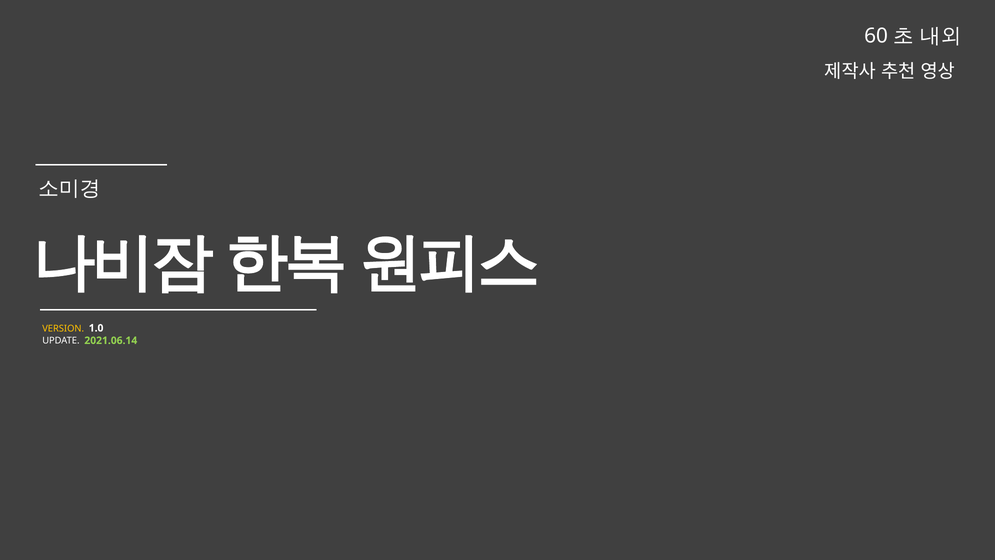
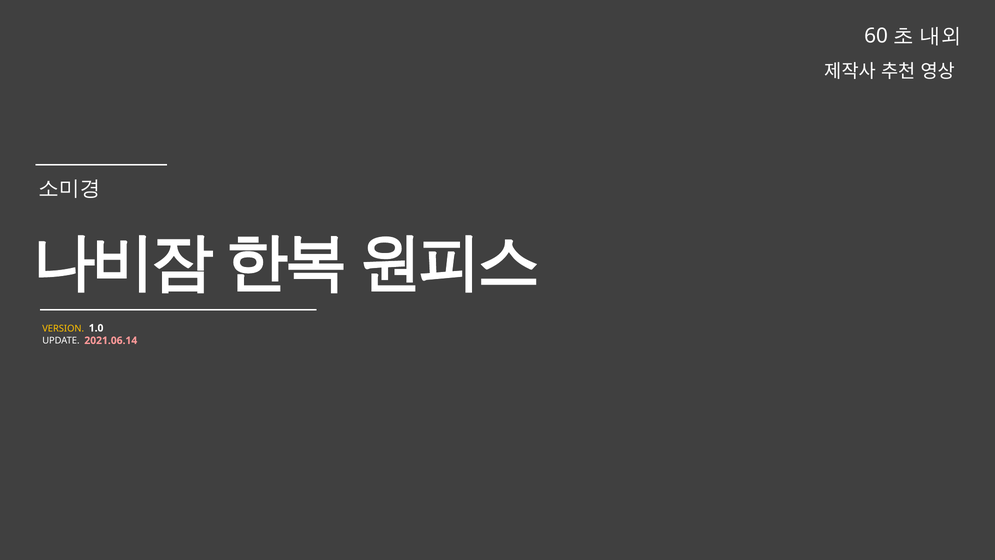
2021.06.14 colour: light green -> pink (111, 340)
